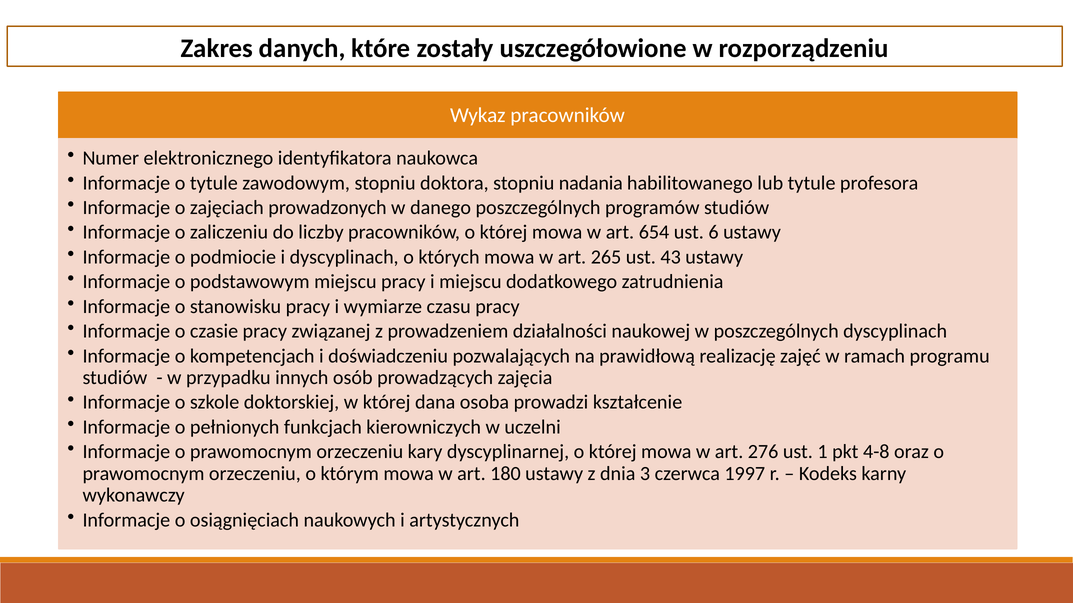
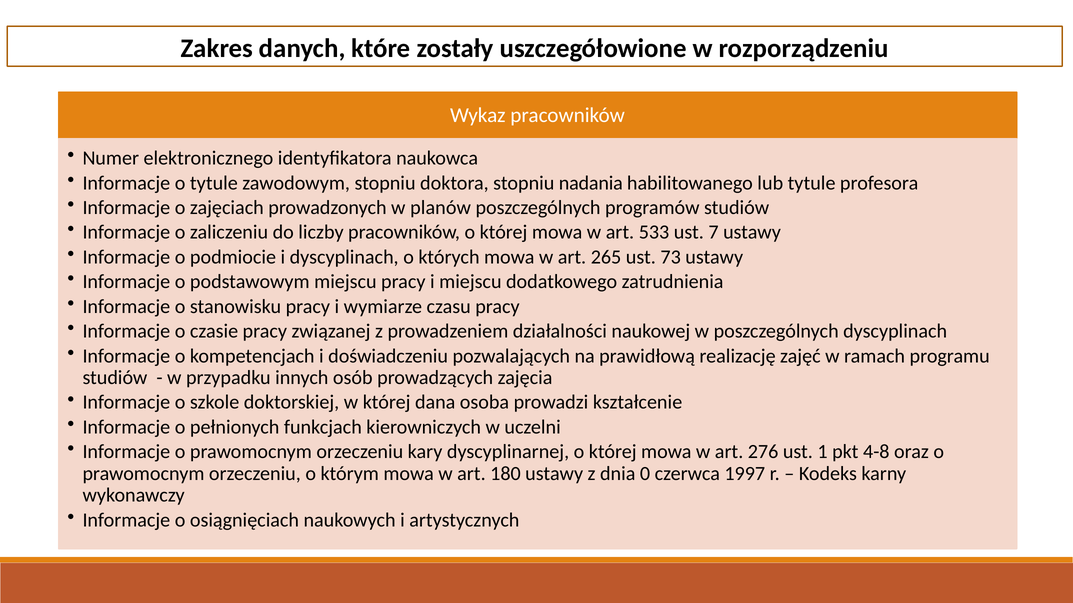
danego: danego -> planów (441, 208)
654: 654 -> 533 (654, 233)
6: 6 -> 7 (713, 233)
43: 43 -> 73 (671, 257)
3: 3 -> 0 (645, 474)
